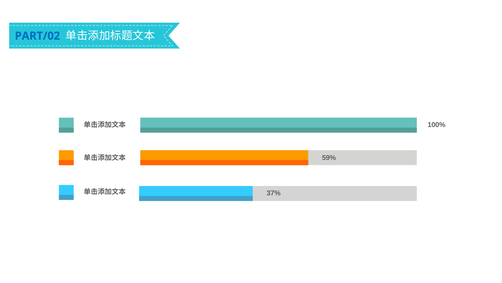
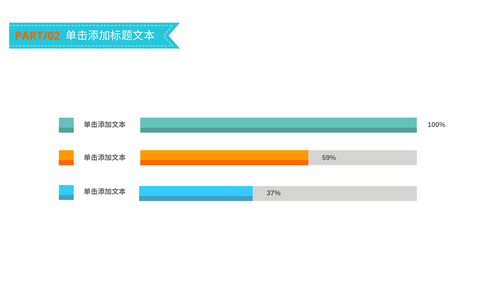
PART/02 colour: blue -> orange (37, 36)
